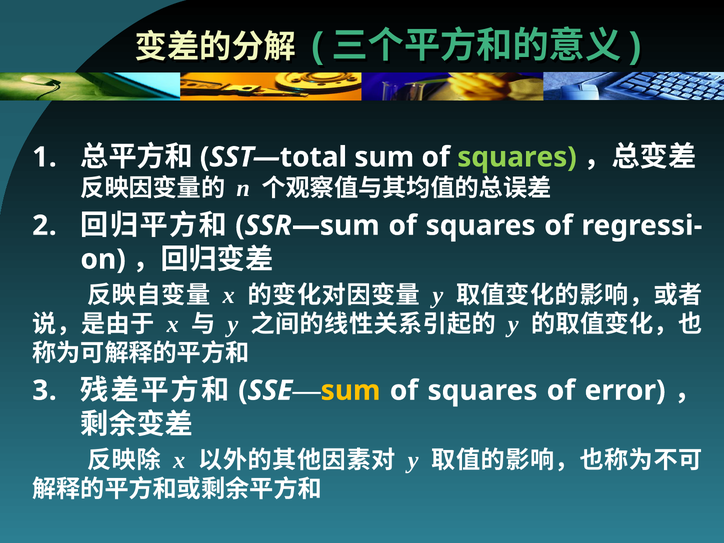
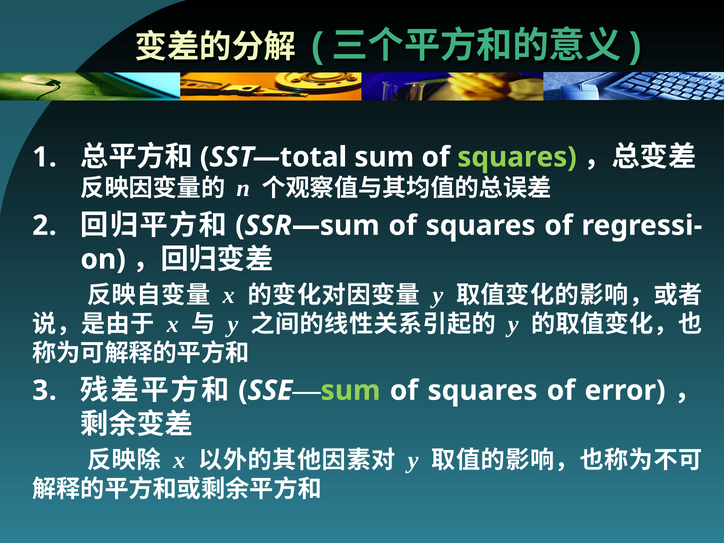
sum colour: yellow -> light green (351, 391)
